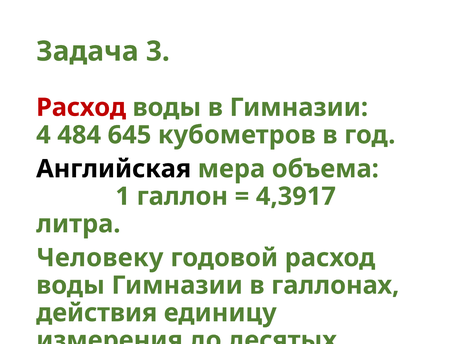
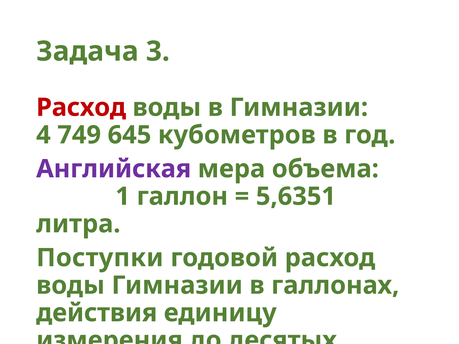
484: 484 -> 749 (79, 135)
Английская colour: black -> purple (114, 169)
4,3917: 4,3917 -> 5,6351 (296, 197)
Человеку: Человеку -> Поступки (100, 258)
